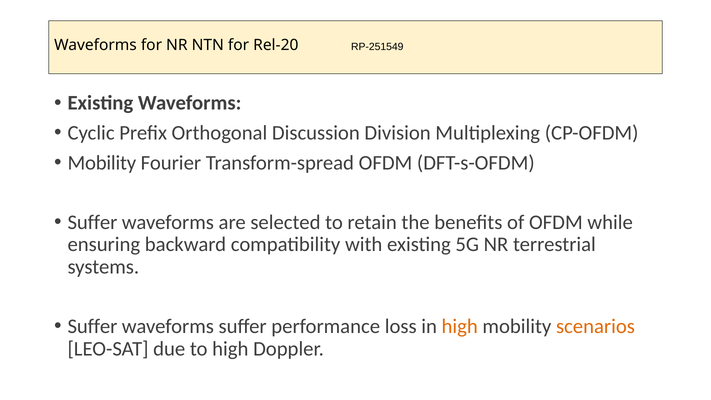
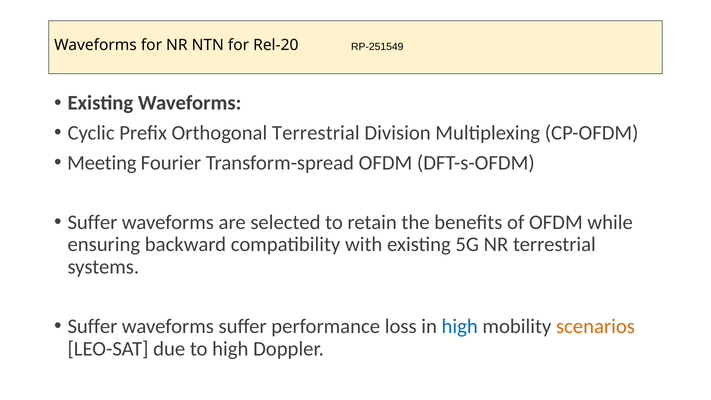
Orthogonal Discussion: Discussion -> Terrestrial (316, 133)
Mobility: Mobility -> Meeting (102, 163)
high colour: orange -> blue (460, 326)
